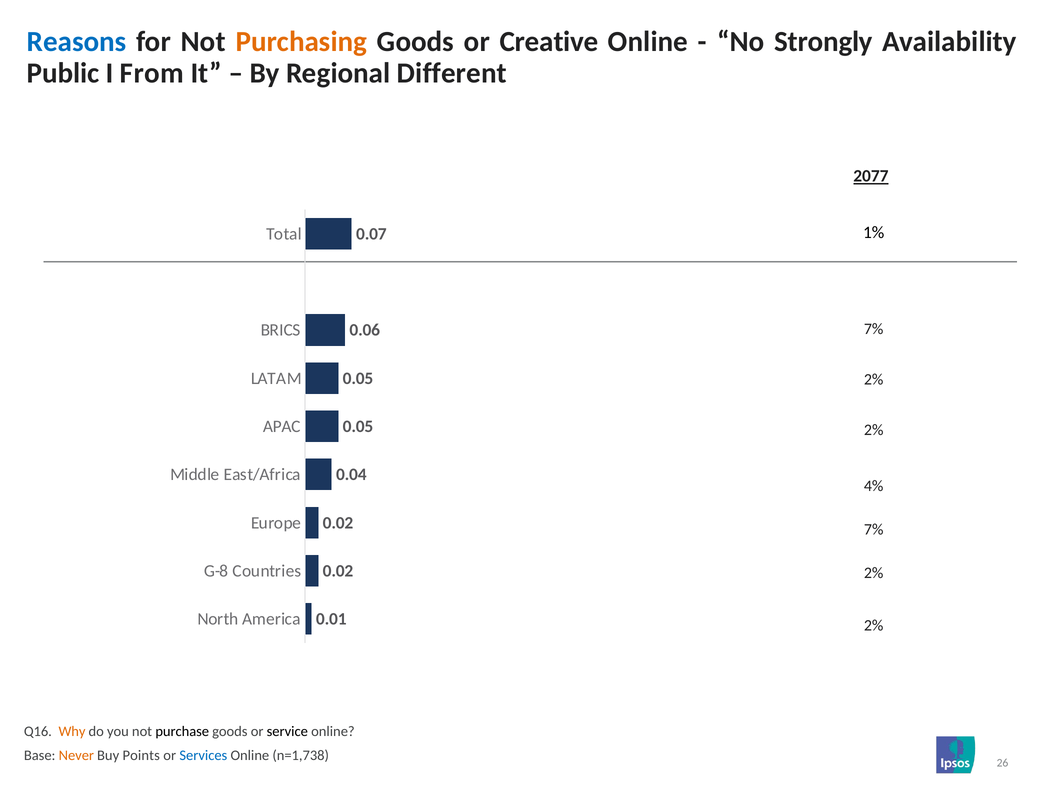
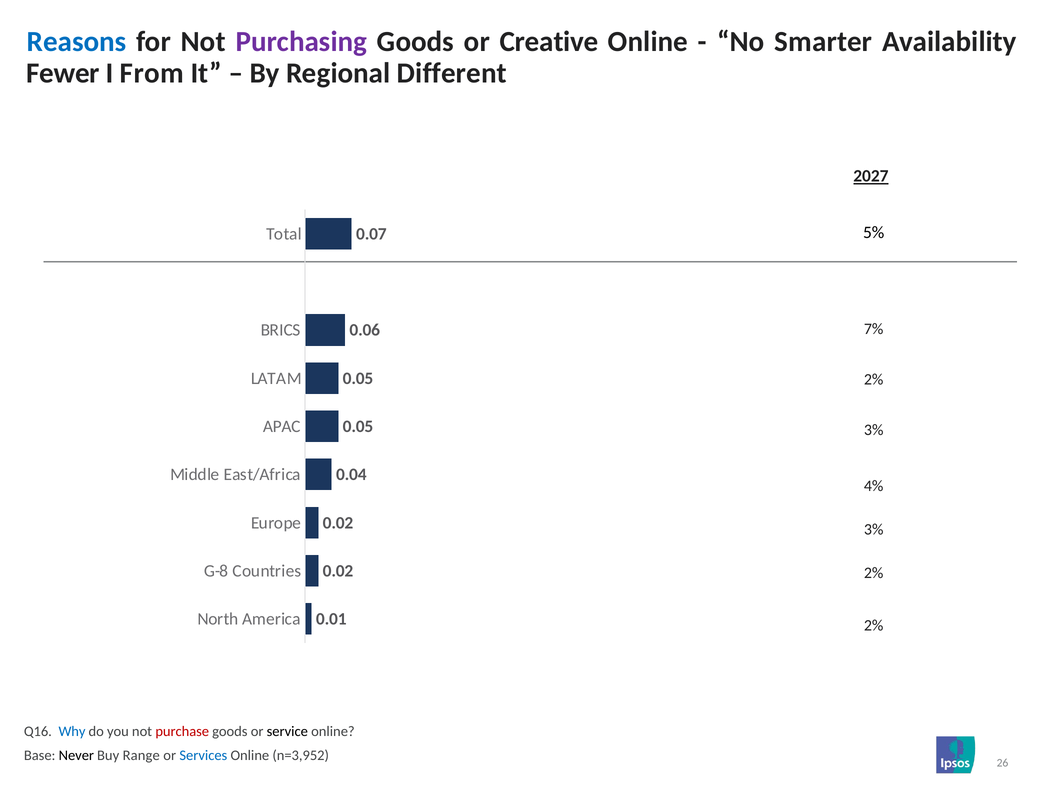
Purchasing colour: orange -> purple (301, 42)
Strongly: Strongly -> Smarter (823, 42)
Public: Public -> Fewer (63, 73)
2077: 2077 -> 2027 (871, 176)
1%: 1% -> 5% (874, 232)
2%: 2% -> 3% (874, 430)
7%: 7% -> 3% (874, 530)
Why colour: orange -> blue (72, 732)
purchase colour: black -> red (182, 732)
Never colour: orange -> black (76, 756)
Points: Points -> Range (141, 756)
n=1,738: n=1,738 -> n=3,952 (301, 756)
